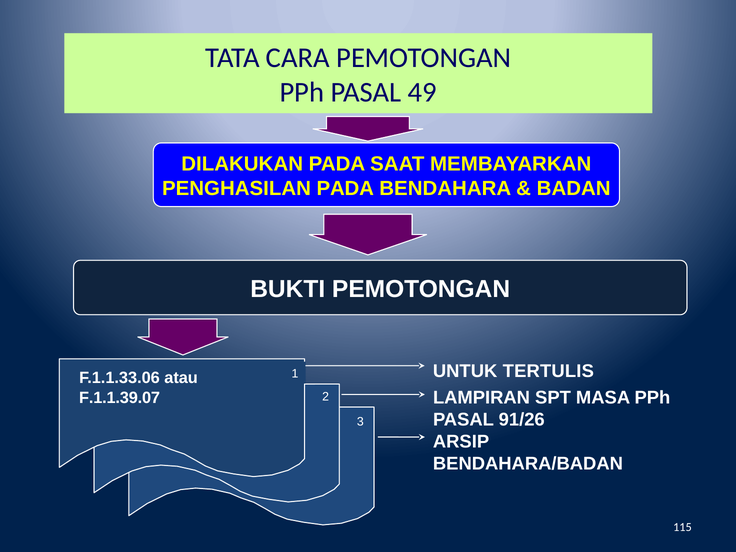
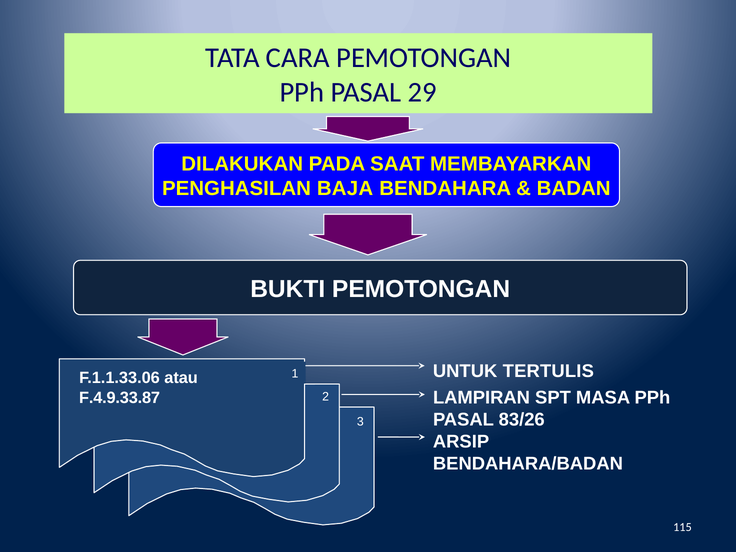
49: 49 -> 29 (422, 92)
PENGHASILAN PADA: PADA -> BAJA (345, 188)
F.1.1.39.07: F.1.1.39.07 -> F.4.9.33.87 (120, 398)
91/26: 91/26 -> 83/26 (522, 420)
